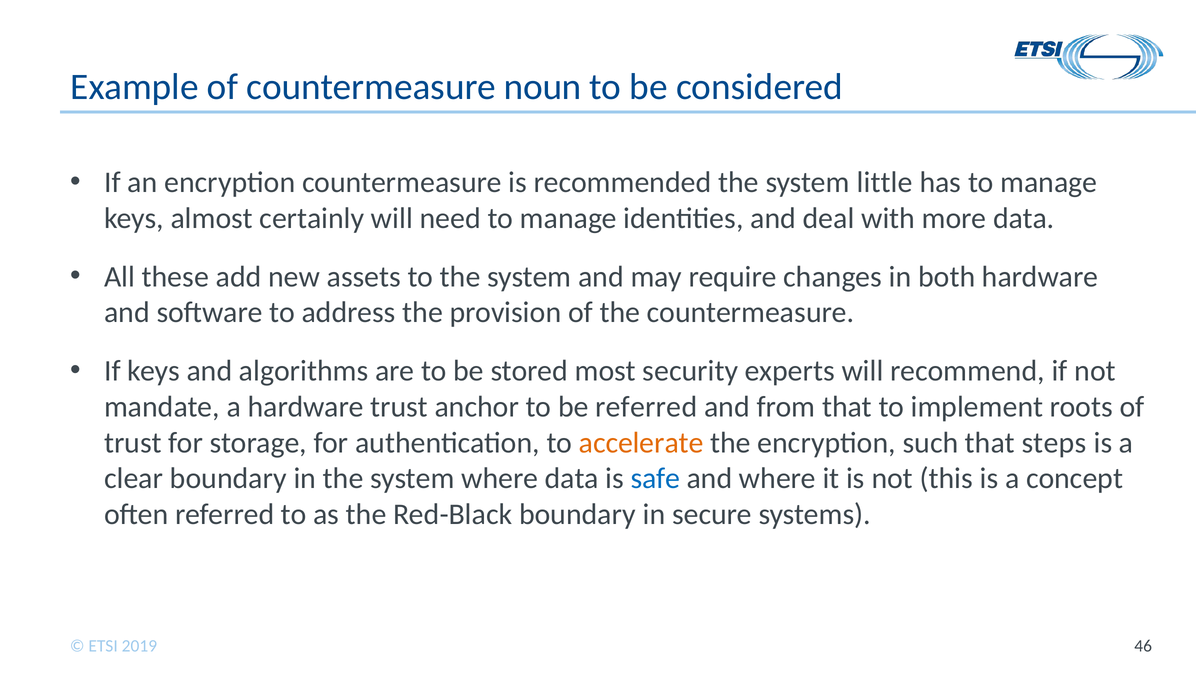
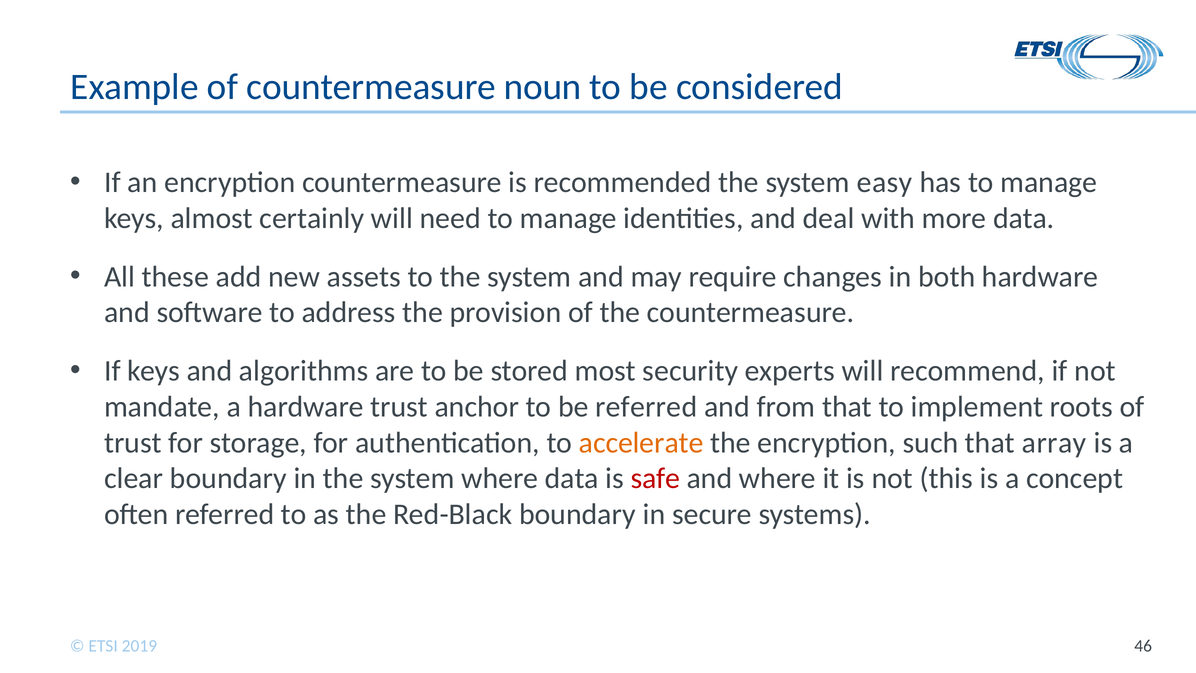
little: little -> easy (885, 182)
steps: steps -> array (1054, 443)
safe colour: blue -> red (655, 478)
